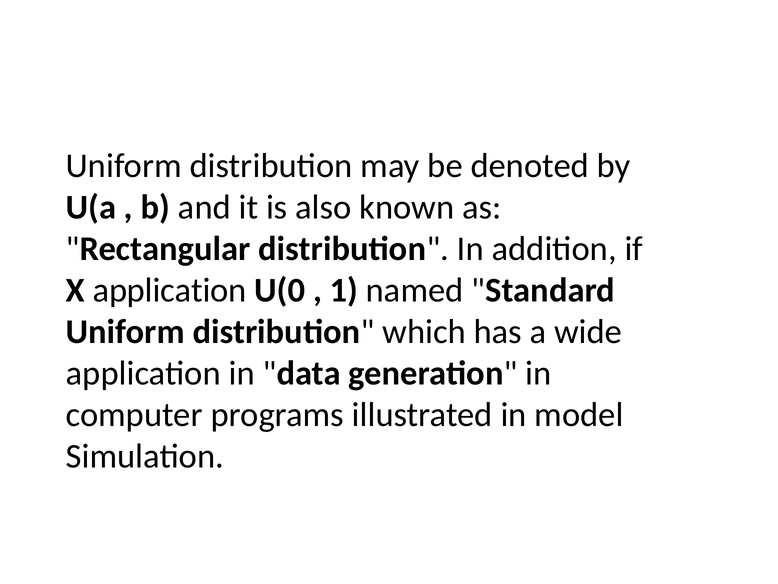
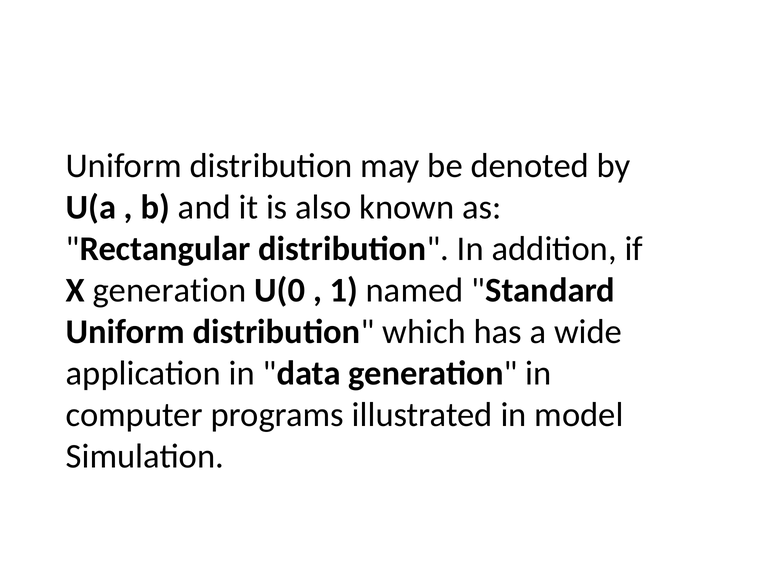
X application: application -> generation (170, 290)
